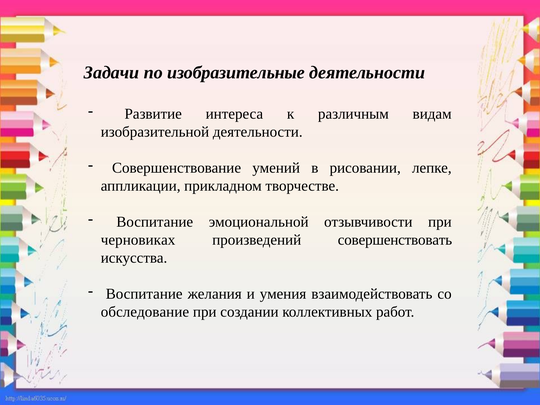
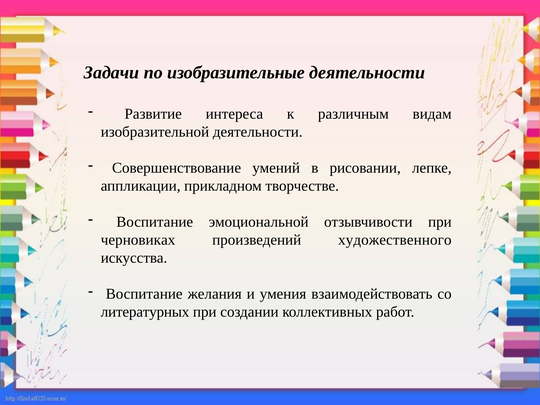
совершенствовать: совершенствовать -> художественного (395, 240)
обследование: обследование -> литературных (145, 312)
